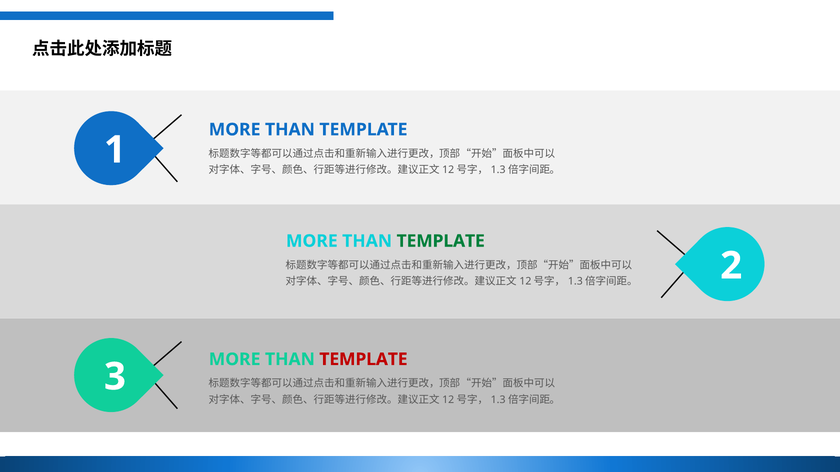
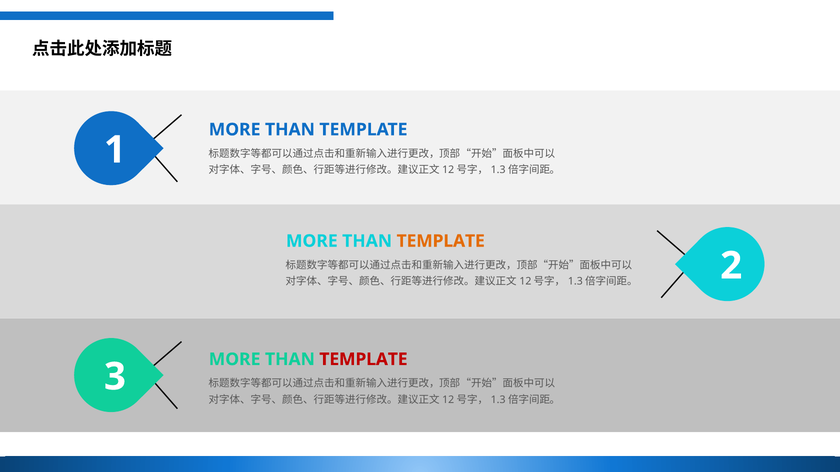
TEMPLATE colour: green -> orange (441, 241)
